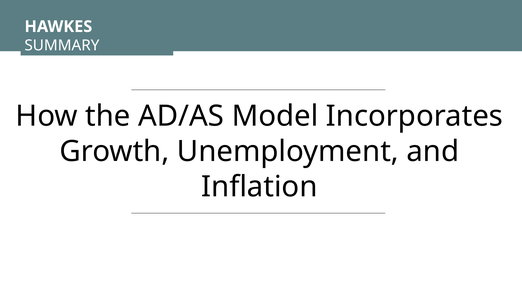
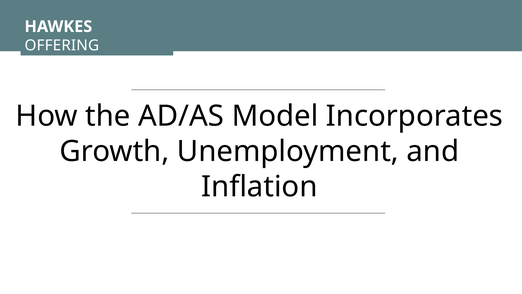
SUMMARY: SUMMARY -> OFFERING (62, 45)
